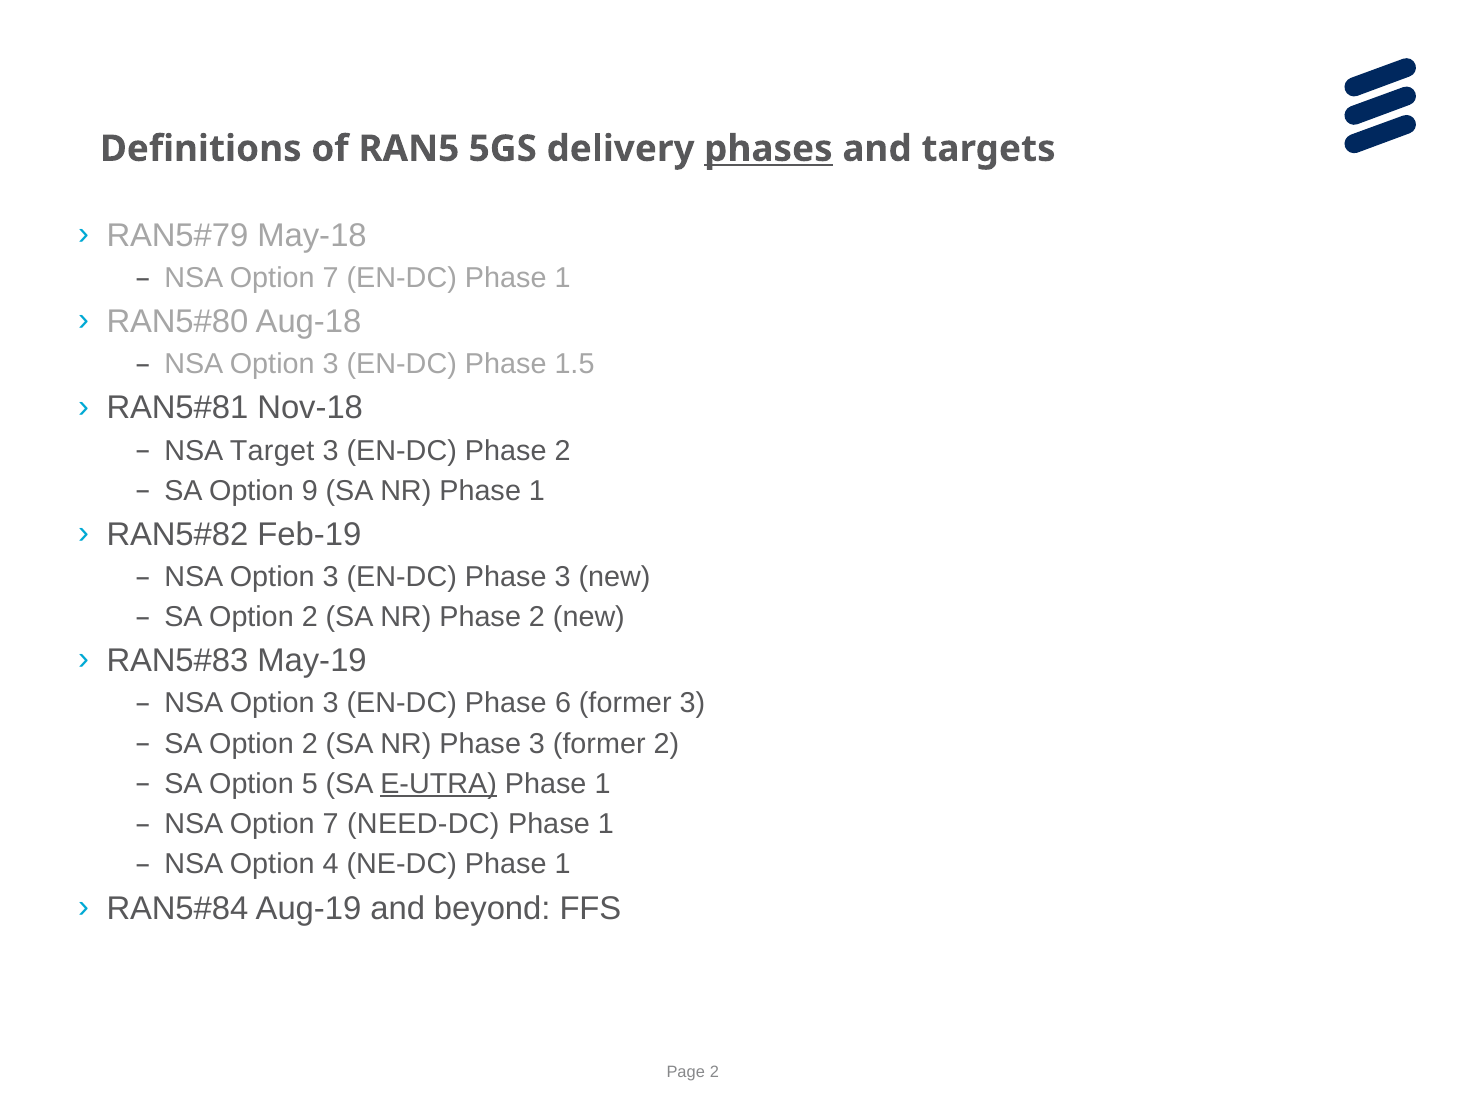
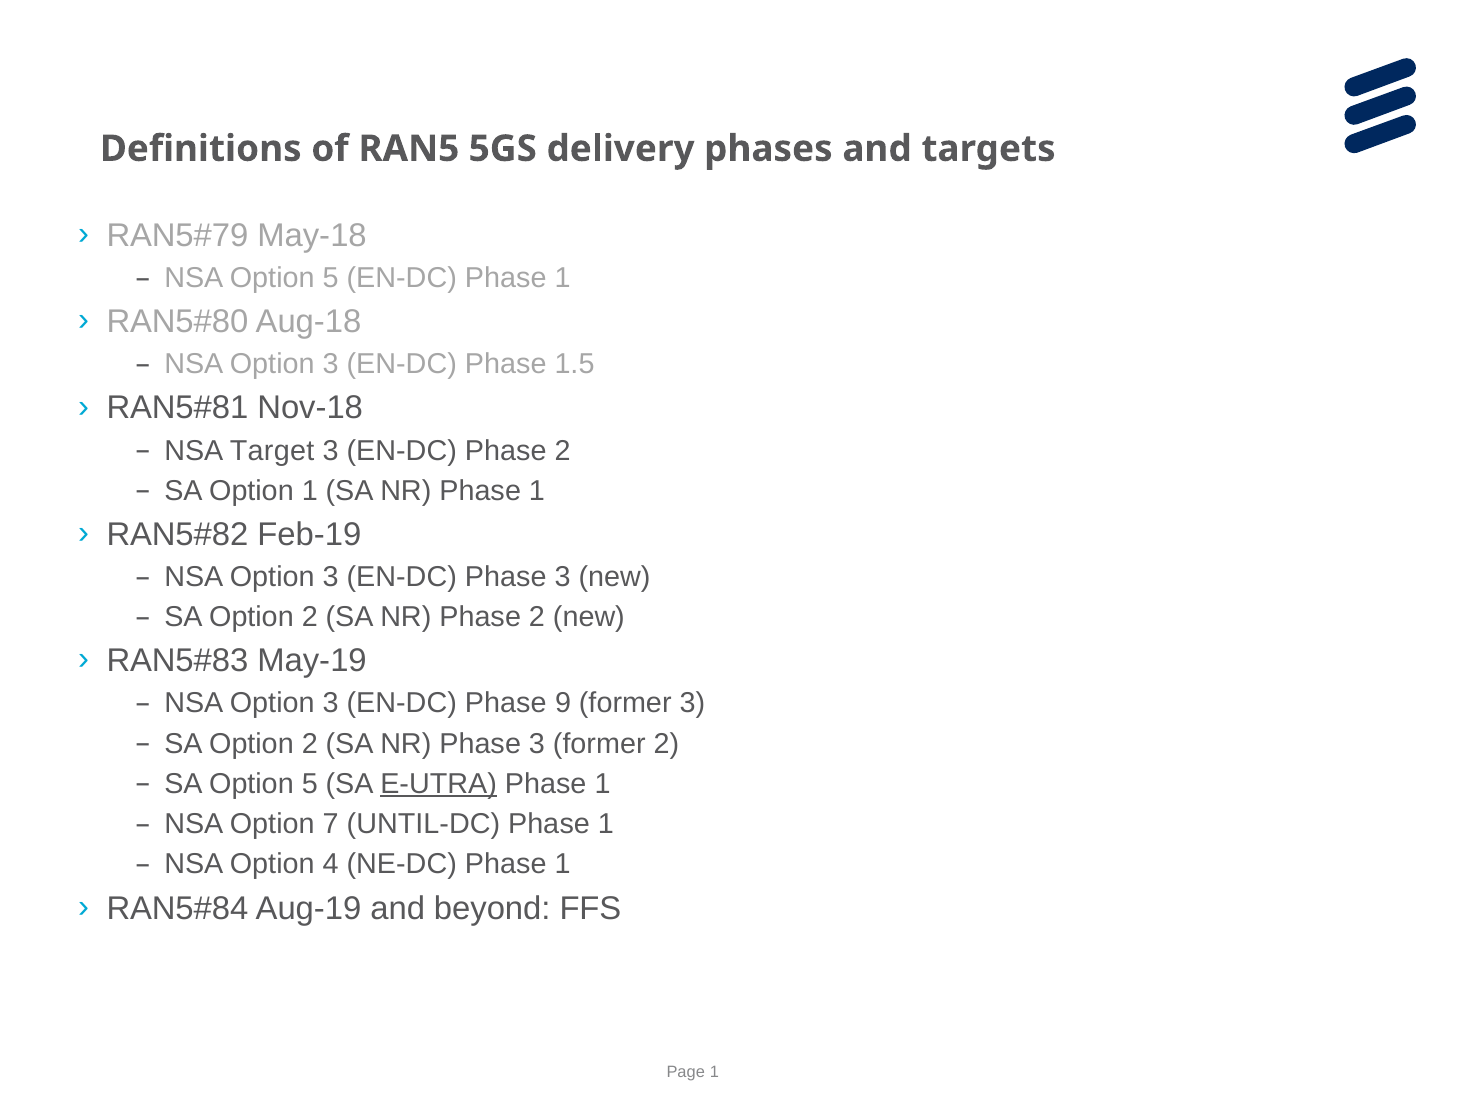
phases underline: present -> none (768, 149)
7: 7 -> 5 (331, 278)
Option 9: 9 -> 1 (310, 491)
6: 6 -> 9 (563, 704)
NEED-DC: NEED-DC -> UNTIL-DC (423, 825)
2: 2 -> 1 (714, 1073)
